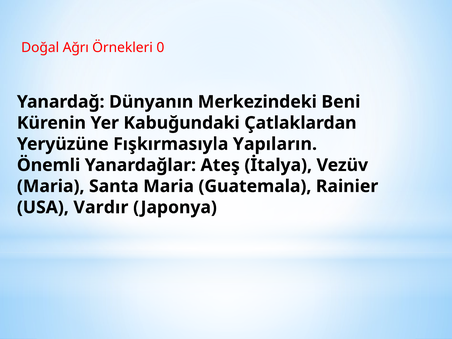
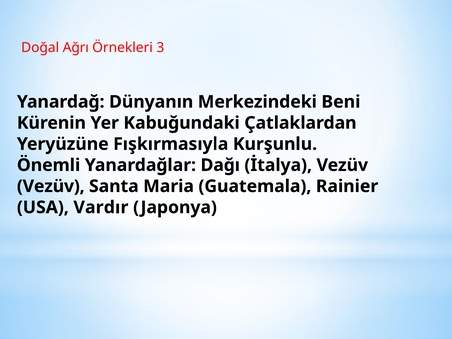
0: 0 -> 3 (160, 48)
Yapıların: Yapıların -> Kurşunlu (275, 144)
Ateş: Ateş -> Dağı (220, 165)
Maria: Maria -> Vezüv (51, 186)
